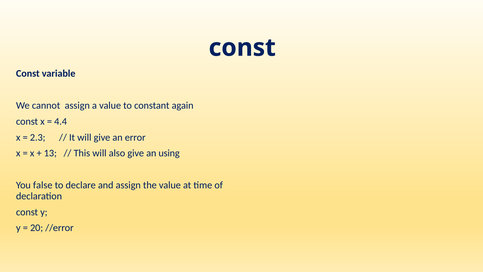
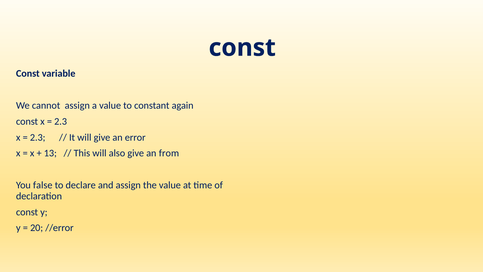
4.4: 4.4 -> 2.3 (61, 121)
using: using -> from (169, 153)
